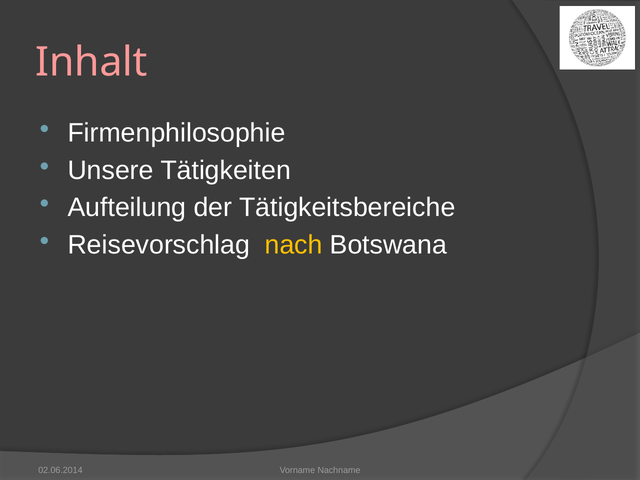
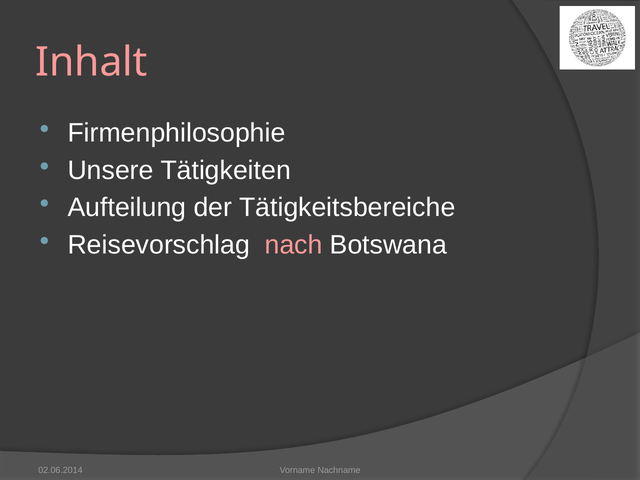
nach colour: yellow -> pink (294, 245)
